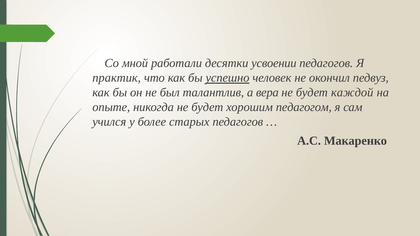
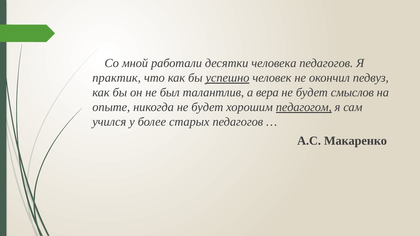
усвоении: усвоении -> человека (274, 63)
каждой: каждой -> смыслов (352, 93)
педагогом underline: none -> present (304, 107)
